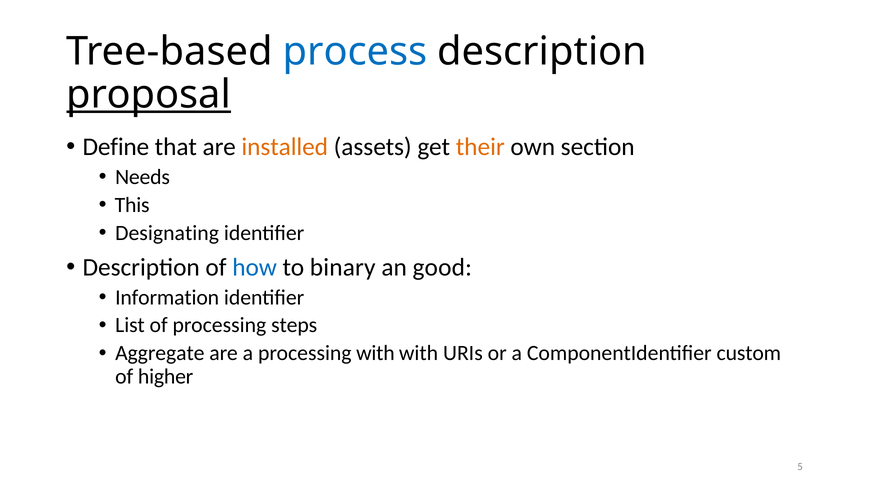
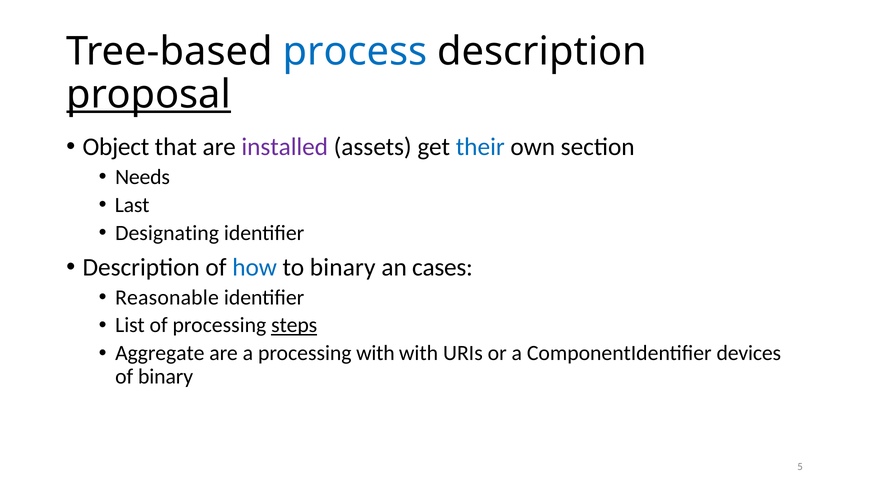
Define: Define -> Object (116, 147)
installed colour: orange -> purple (285, 147)
their colour: orange -> blue (480, 147)
This: This -> Last (132, 205)
good: good -> cases (442, 267)
Information: Information -> Reasonable (167, 297)
steps underline: none -> present (294, 325)
custom: custom -> devices (749, 353)
of higher: higher -> binary (166, 377)
